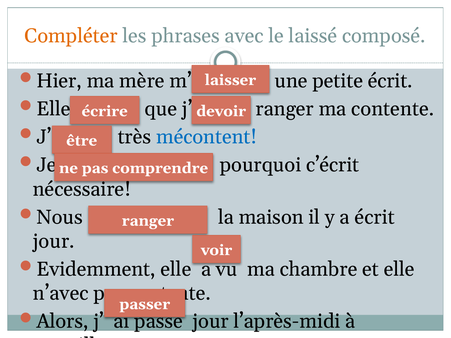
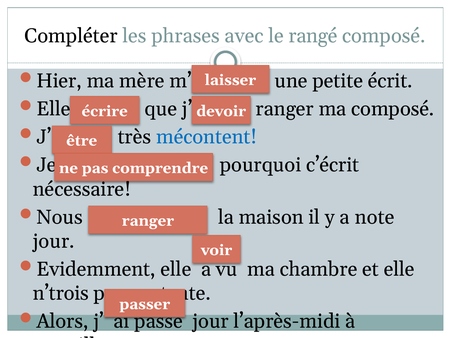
Compléter colour: orange -> black (71, 36)
le laissé: laissé -> rangé (313, 36)
ma contente: contente -> composé (393, 109)
y a écrit: écrit -> note (375, 217)
n’avec: n’avec -> n’trois (61, 293)
